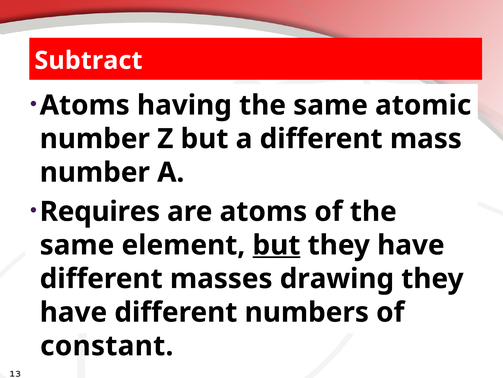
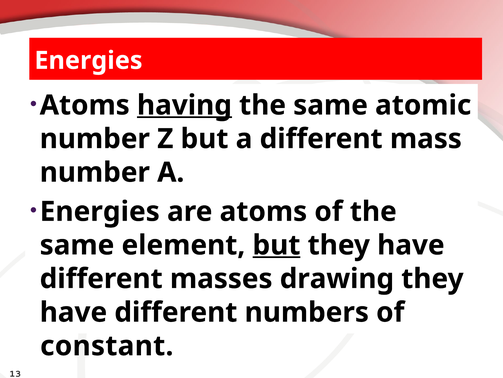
Subtract: Subtract -> Energies (88, 60)
having underline: none -> present (184, 105)
Requires: Requires -> Energies (100, 211)
